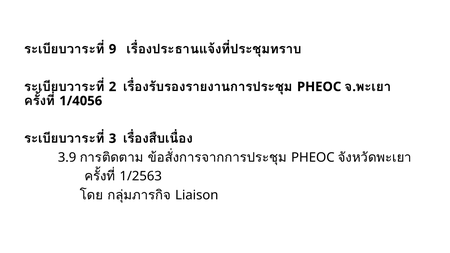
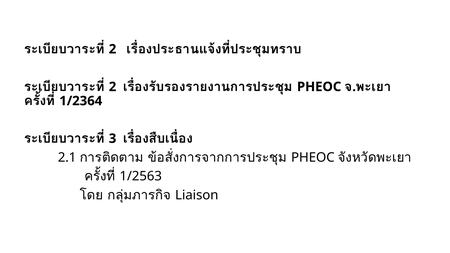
9: 9 -> 2 (113, 49)
1/4056: 1/4056 -> 1/2364 (81, 101)
3.9: 3.9 -> 2.1 (67, 157)
